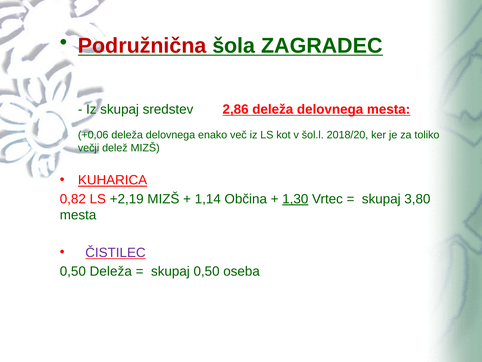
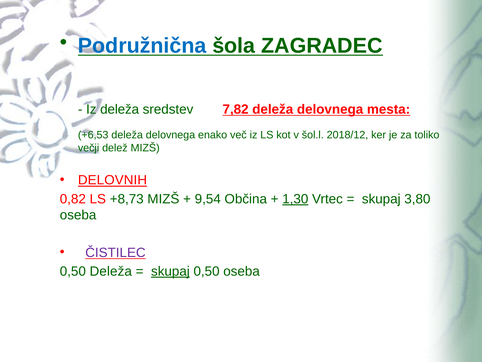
Podružnična colour: red -> blue (142, 46)
Iz skupaj: skupaj -> deleža (120, 109)
2,86: 2,86 -> 7,82 (236, 109)
+0,06: +0,06 -> +6,53 (93, 135)
2018/20: 2018/20 -> 2018/12 (347, 135)
KUHARICA: KUHARICA -> DELOVNIH (112, 180)
+2,19: +2,19 -> +8,73 (127, 199)
1,14: 1,14 -> 9,54 (208, 199)
mesta: mesta -> oseba (78, 215)
skupaj underline: none -> present (170, 271)
